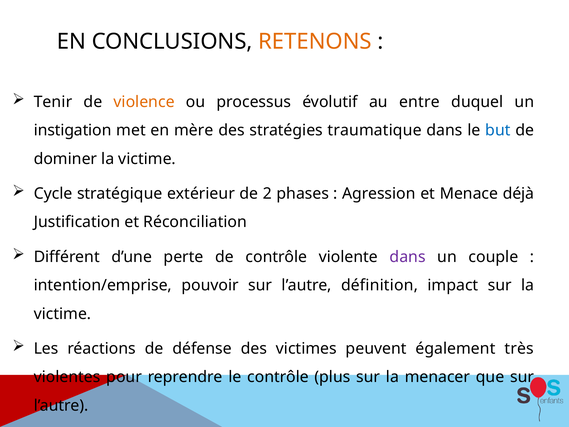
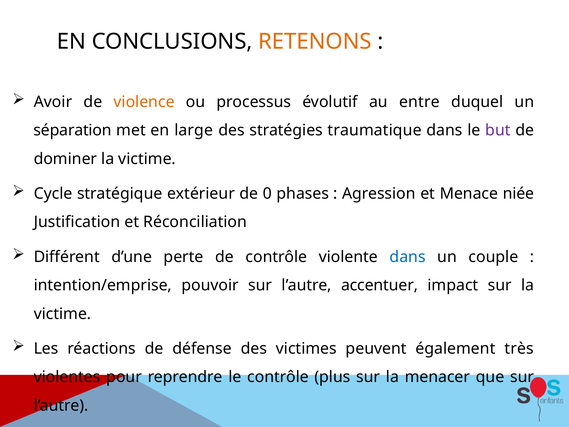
Tenir: Tenir -> Avoir (53, 102)
instigation: instigation -> séparation (73, 130)
mère: mère -> large (194, 130)
but colour: blue -> purple (498, 130)
2: 2 -> 0 (267, 194)
déjà: déjà -> niée (518, 194)
dans colour: purple -> blue (408, 257)
définition: définition -> accentuer (380, 285)
